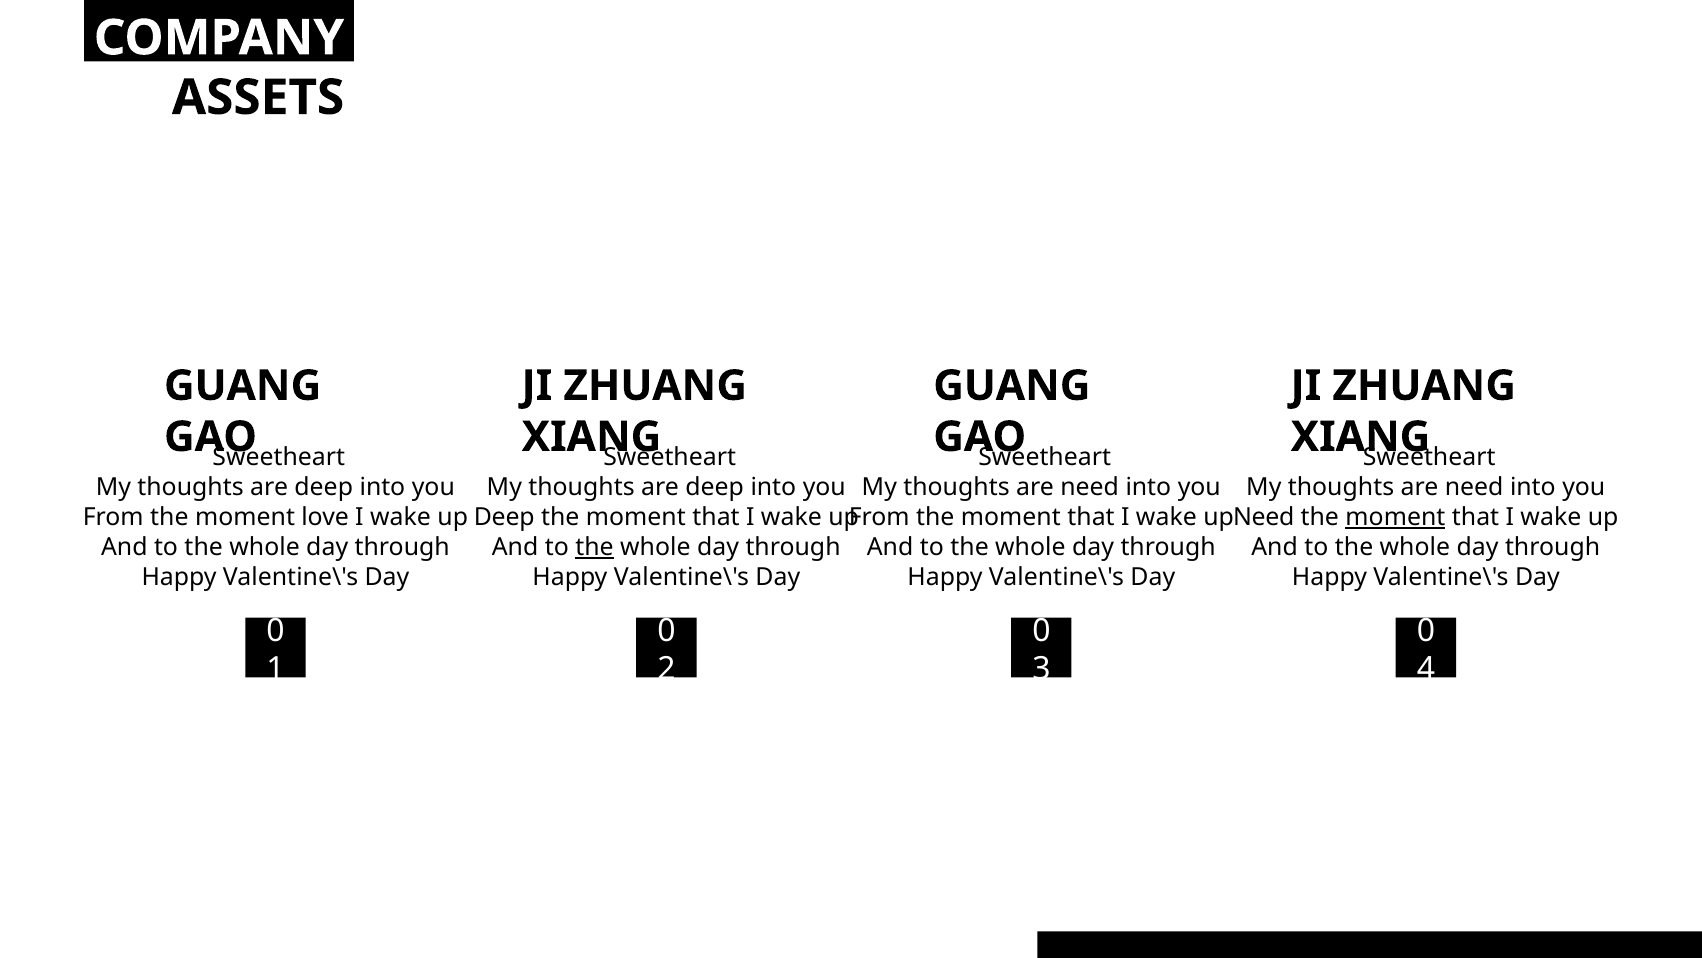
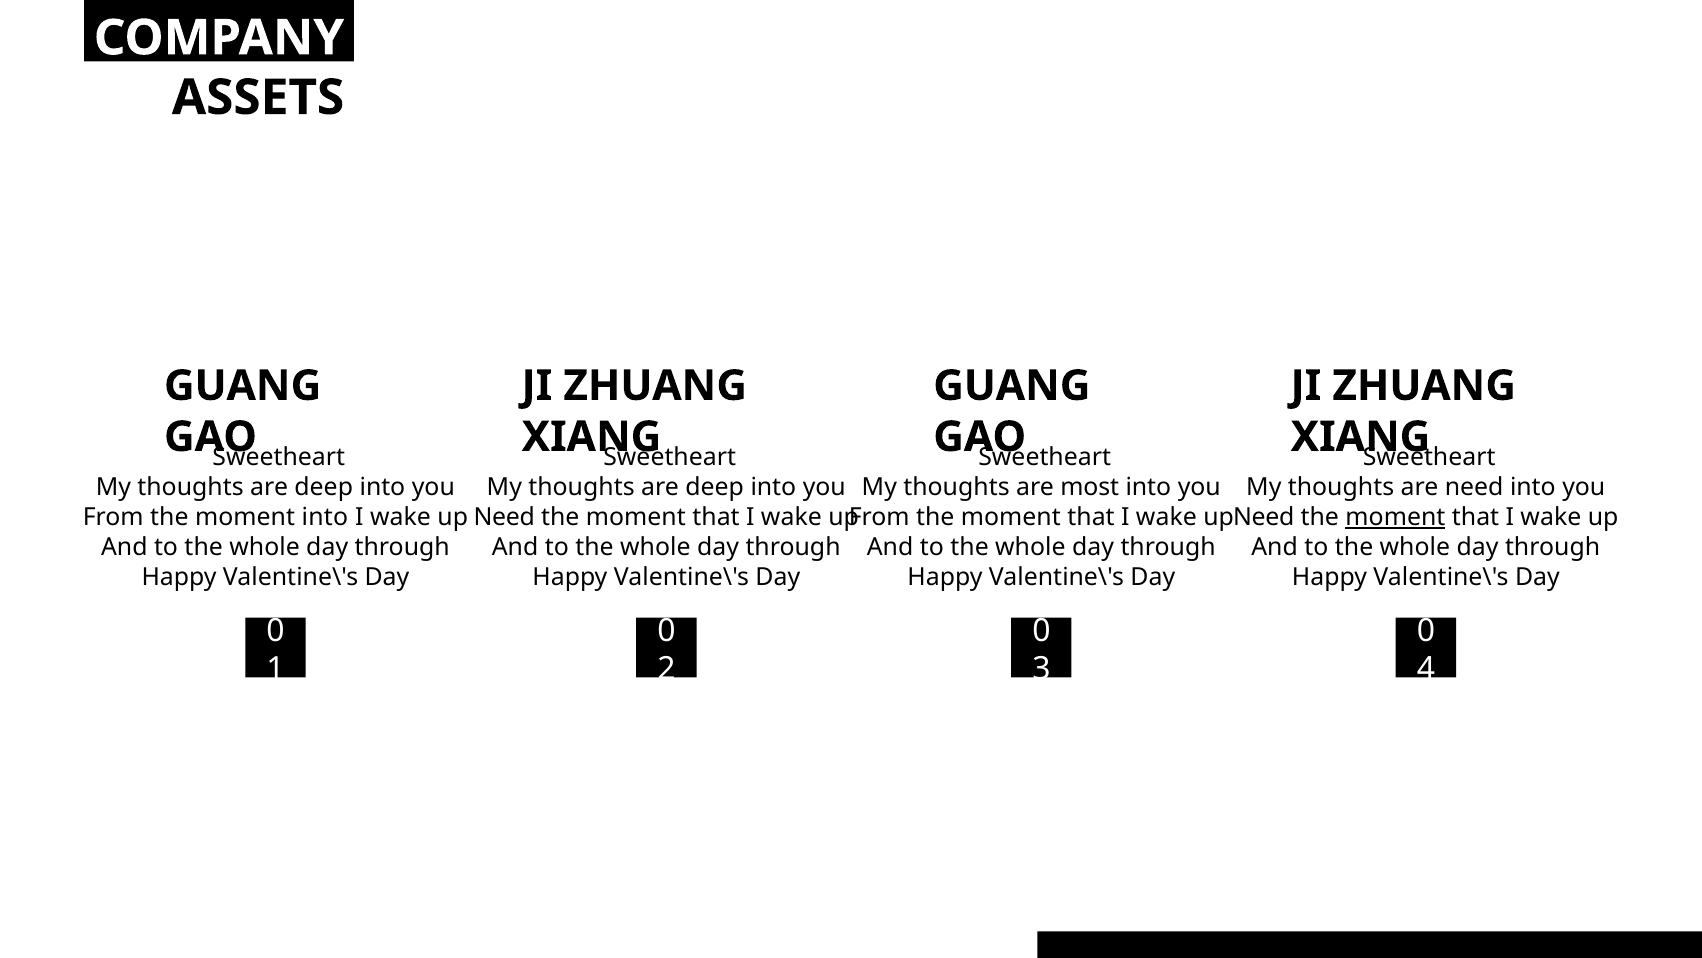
need: need -> most (1090, 487)
moment love: love -> into (325, 517)
Deep: Deep -> Need (504, 517)
the underline: present -> none (594, 547)
